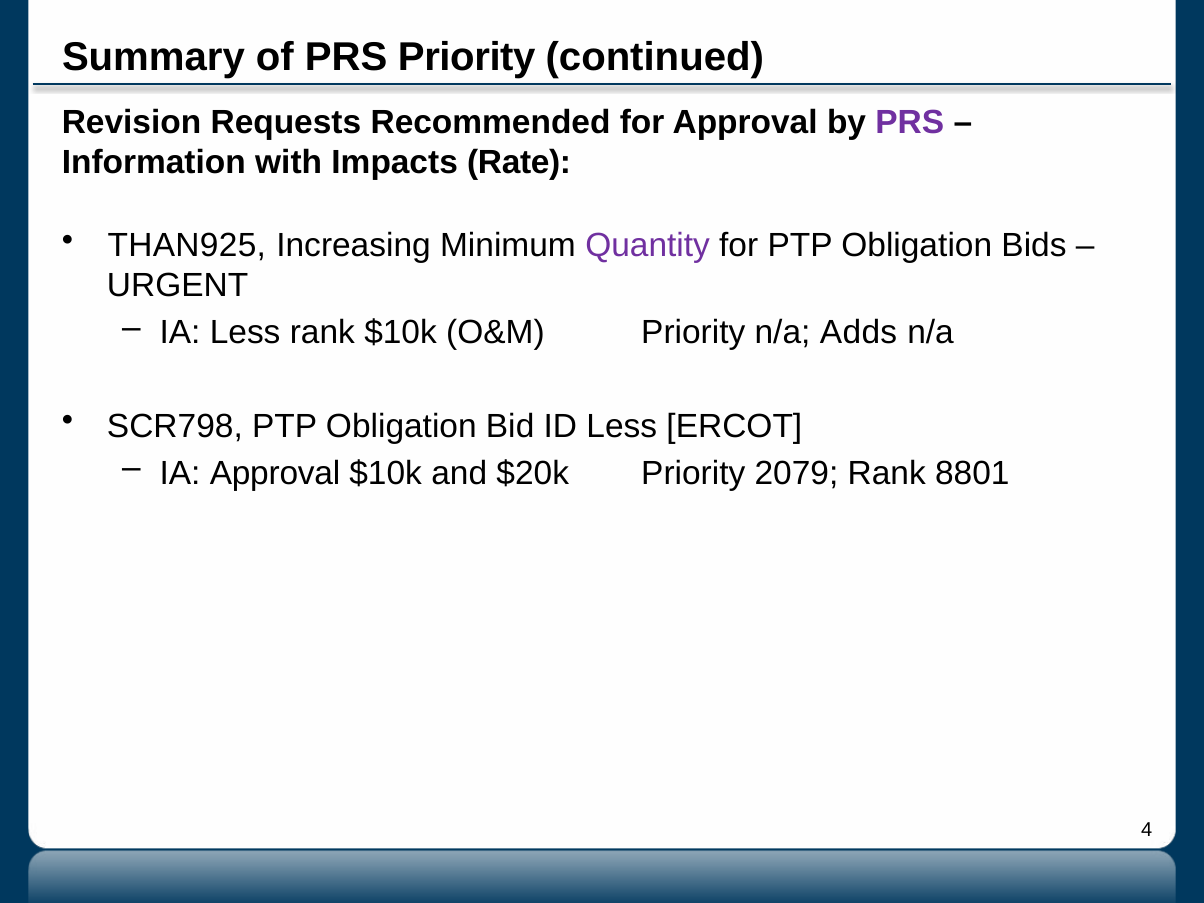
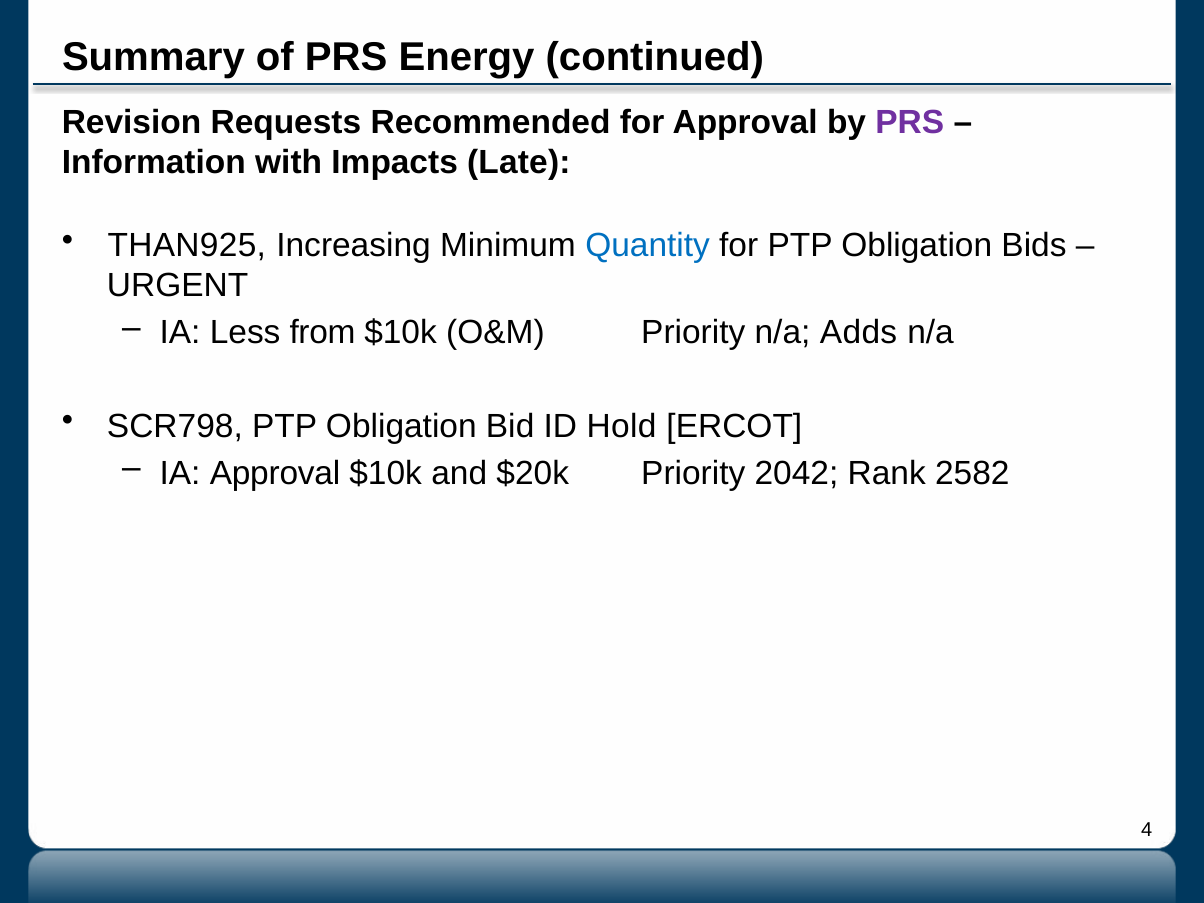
PRS Priority: Priority -> Energy (467, 57)
Rate: Rate -> Late (519, 163)
Quantity colour: purple -> blue (648, 245)
Less rank: rank -> from (323, 332)
ID Less: Less -> Hold (622, 426)
2079: 2079 -> 2042 (796, 473)
8801: 8801 -> 2582 (972, 473)
